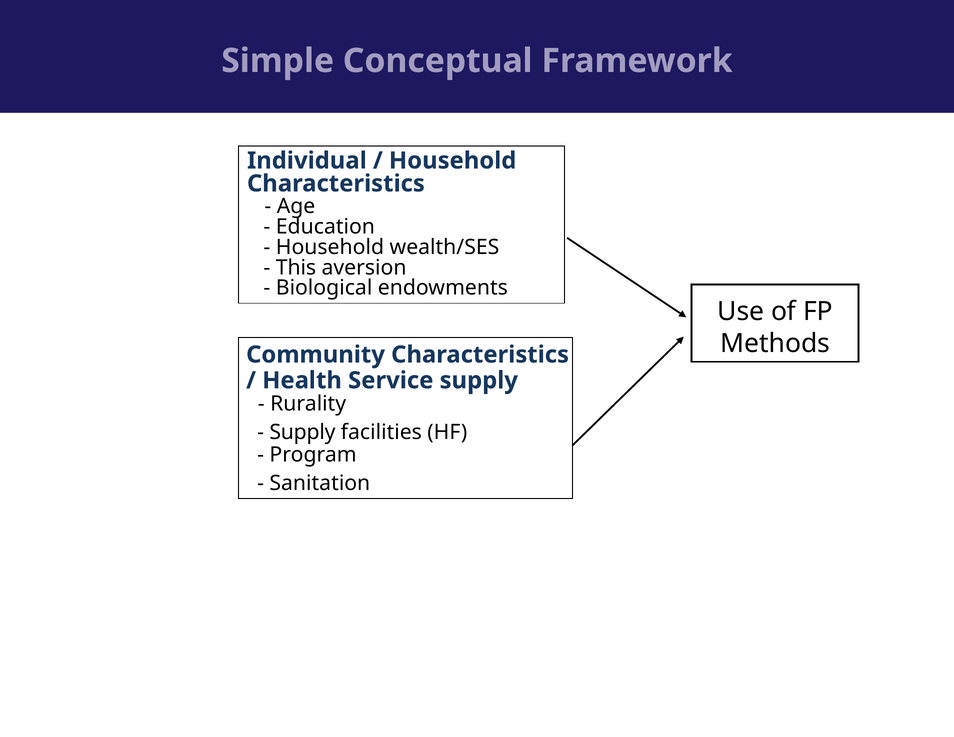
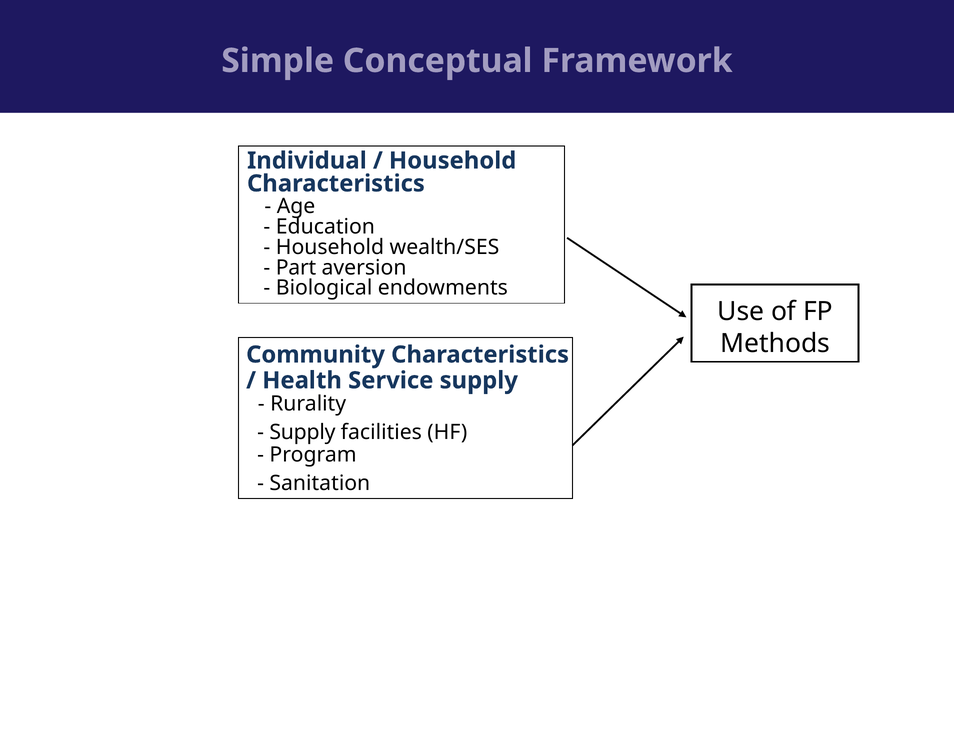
This: This -> Part (296, 268)
